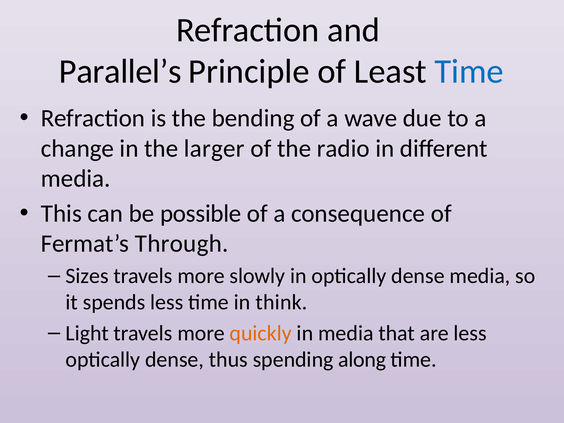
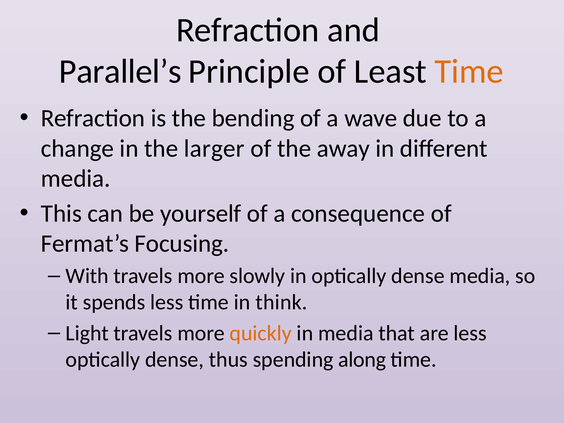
Time colour: blue -> orange (469, 71)
radio: radio -> away (343, 148)
possible: possible -> yourself (201, 214)
Through: Through -> Focusing (182, 244)
Sizes: Sizes -> With (87, 276)
